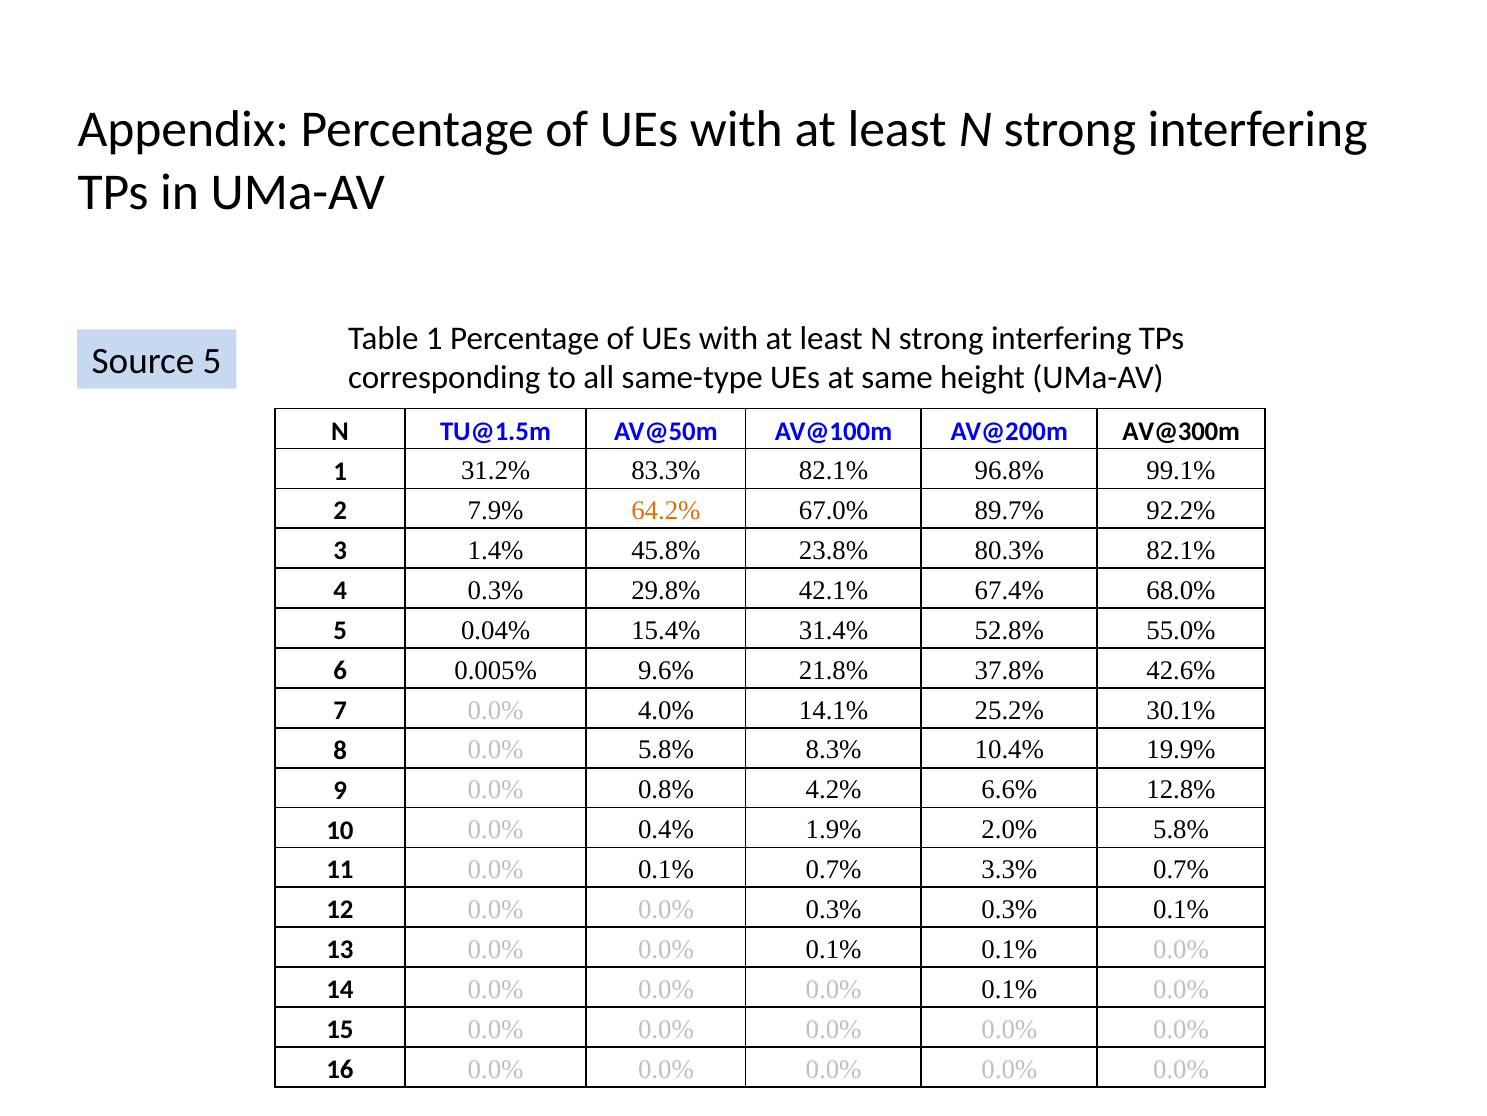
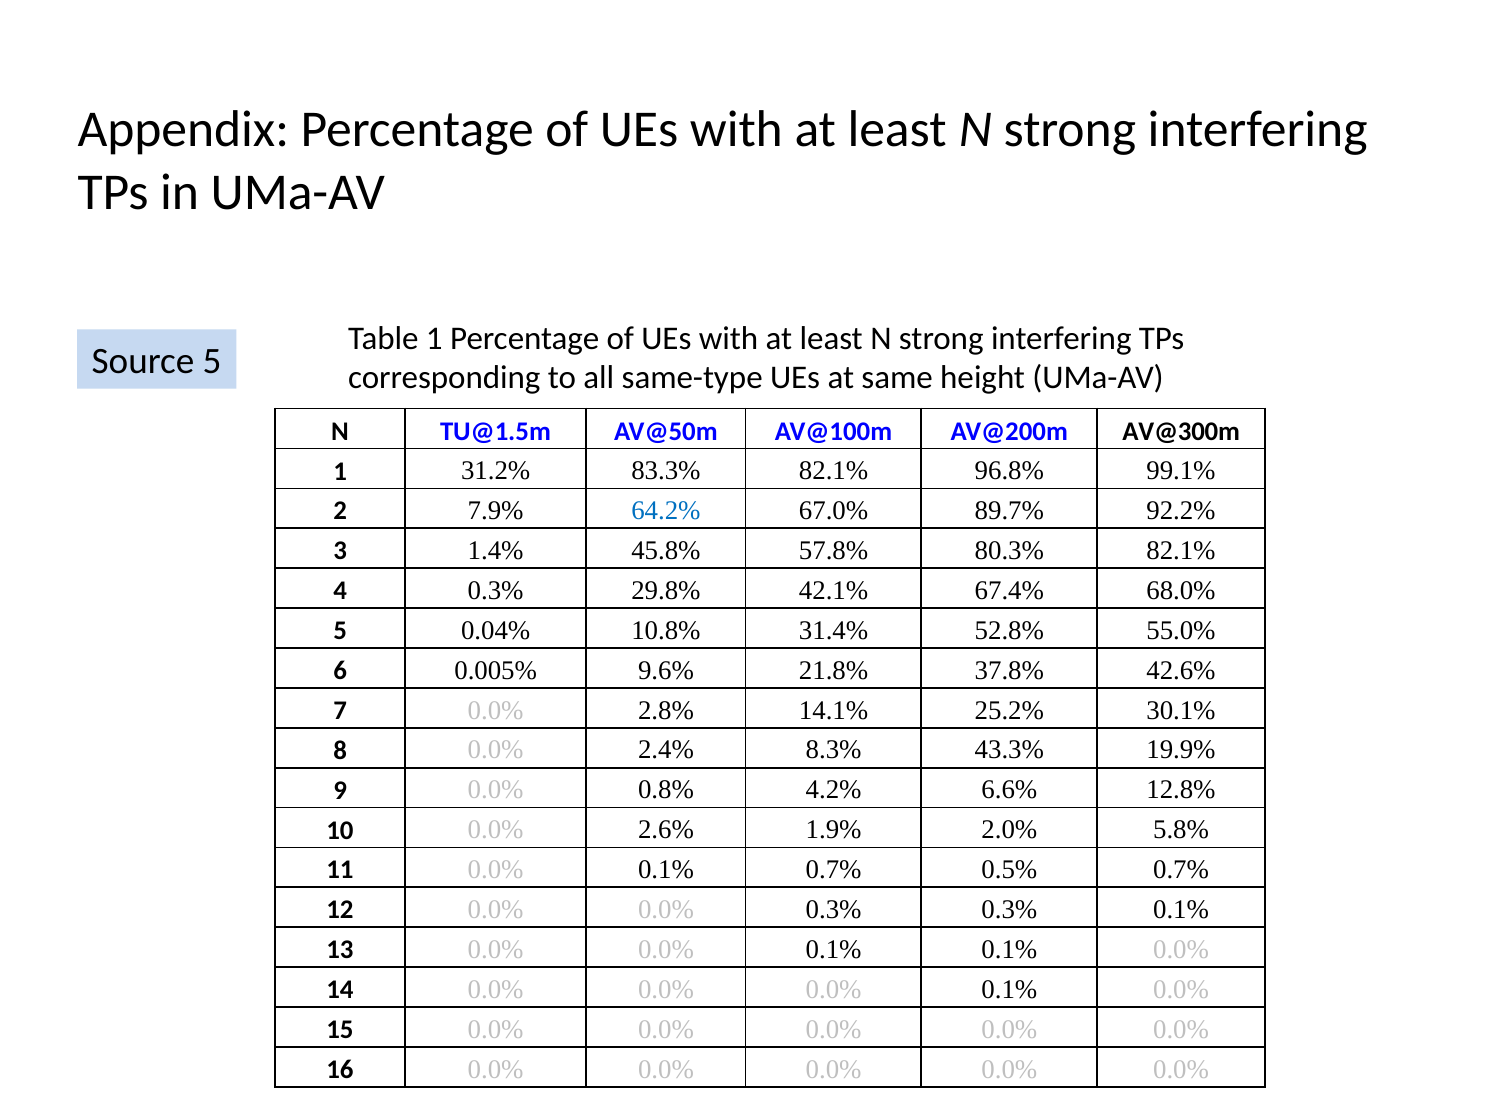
64.2% colour: orange -> blue (666, 510)
23.8%: 23.8% -> 57.8% (834, 550)
15.4%: 15.4% -> 10.8% (666, 630)
4.0%: 4.0% -> 2.8% (666, 710)
0.0% 5.8%: 5.8% -> 2.4% (666, 750)
10.4%: 10.4% -> 43.3% (1009, 750)
0.4%: 0.4% -> 2.6% (666, 829)
3.3%: 3.3% -> 0.5% (1009, 869)
